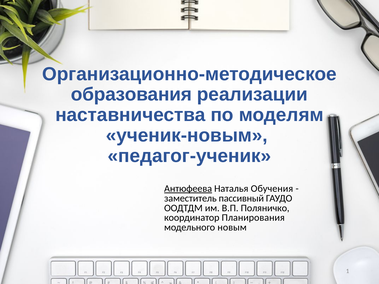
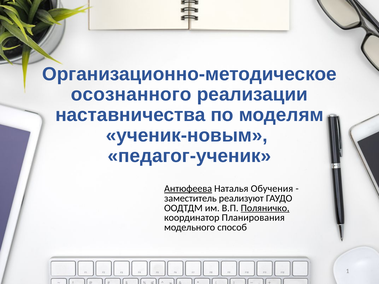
образования: образования -> осознанного (131, 95)
пассивный: пассивный -> реализуют (241, 198)
Поляничко underline: none -> present (265, 208)
новым: новым -> способ (232, 228)
